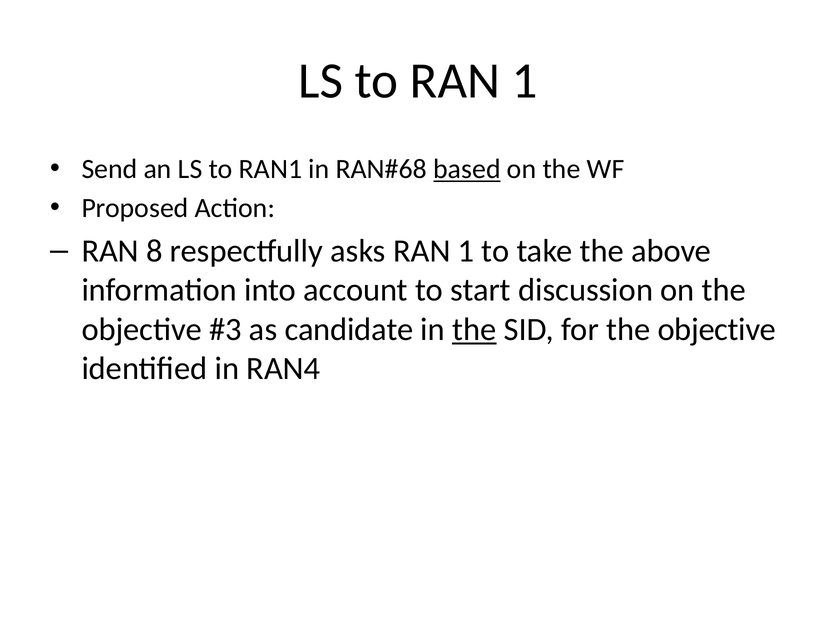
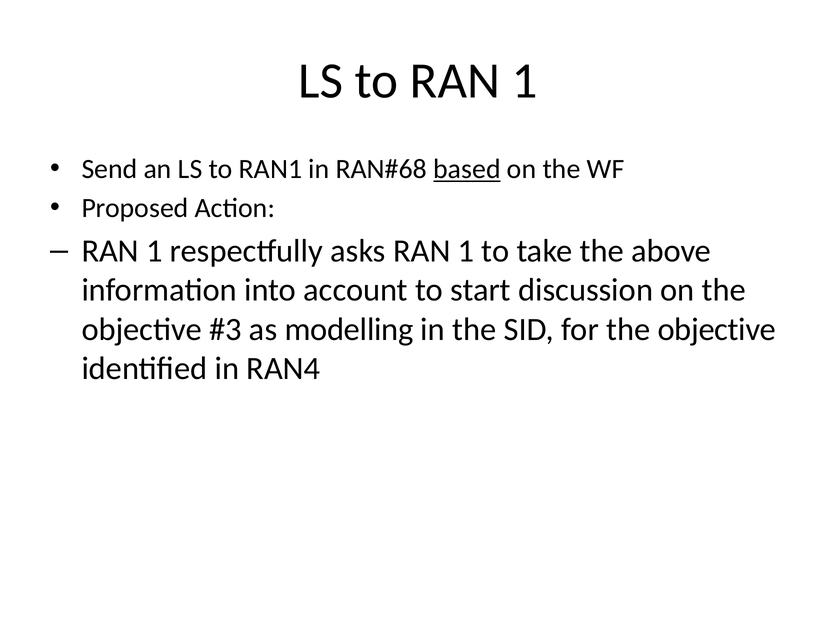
8: 8 -> 1 (154, 251)
candidate: candidate -> modelling (349, 329)
the underline: present -> none (474, 329)
